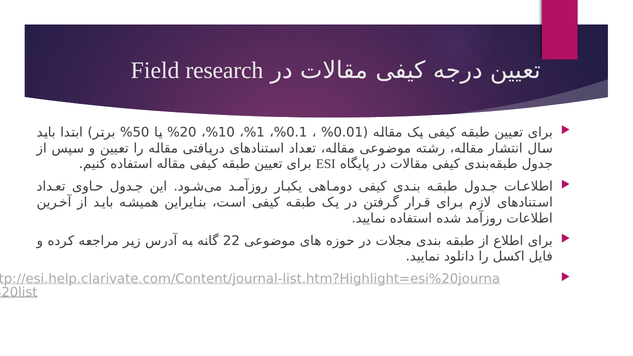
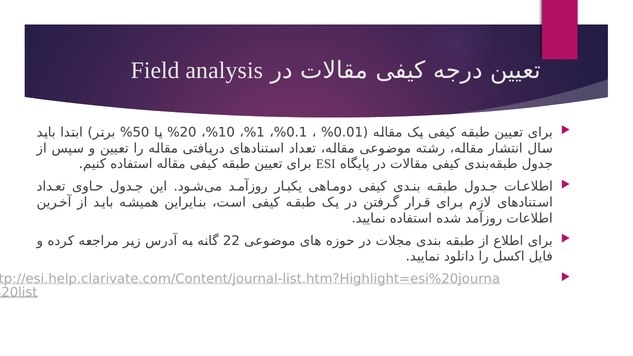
research: research -> analysis (224, 71)
